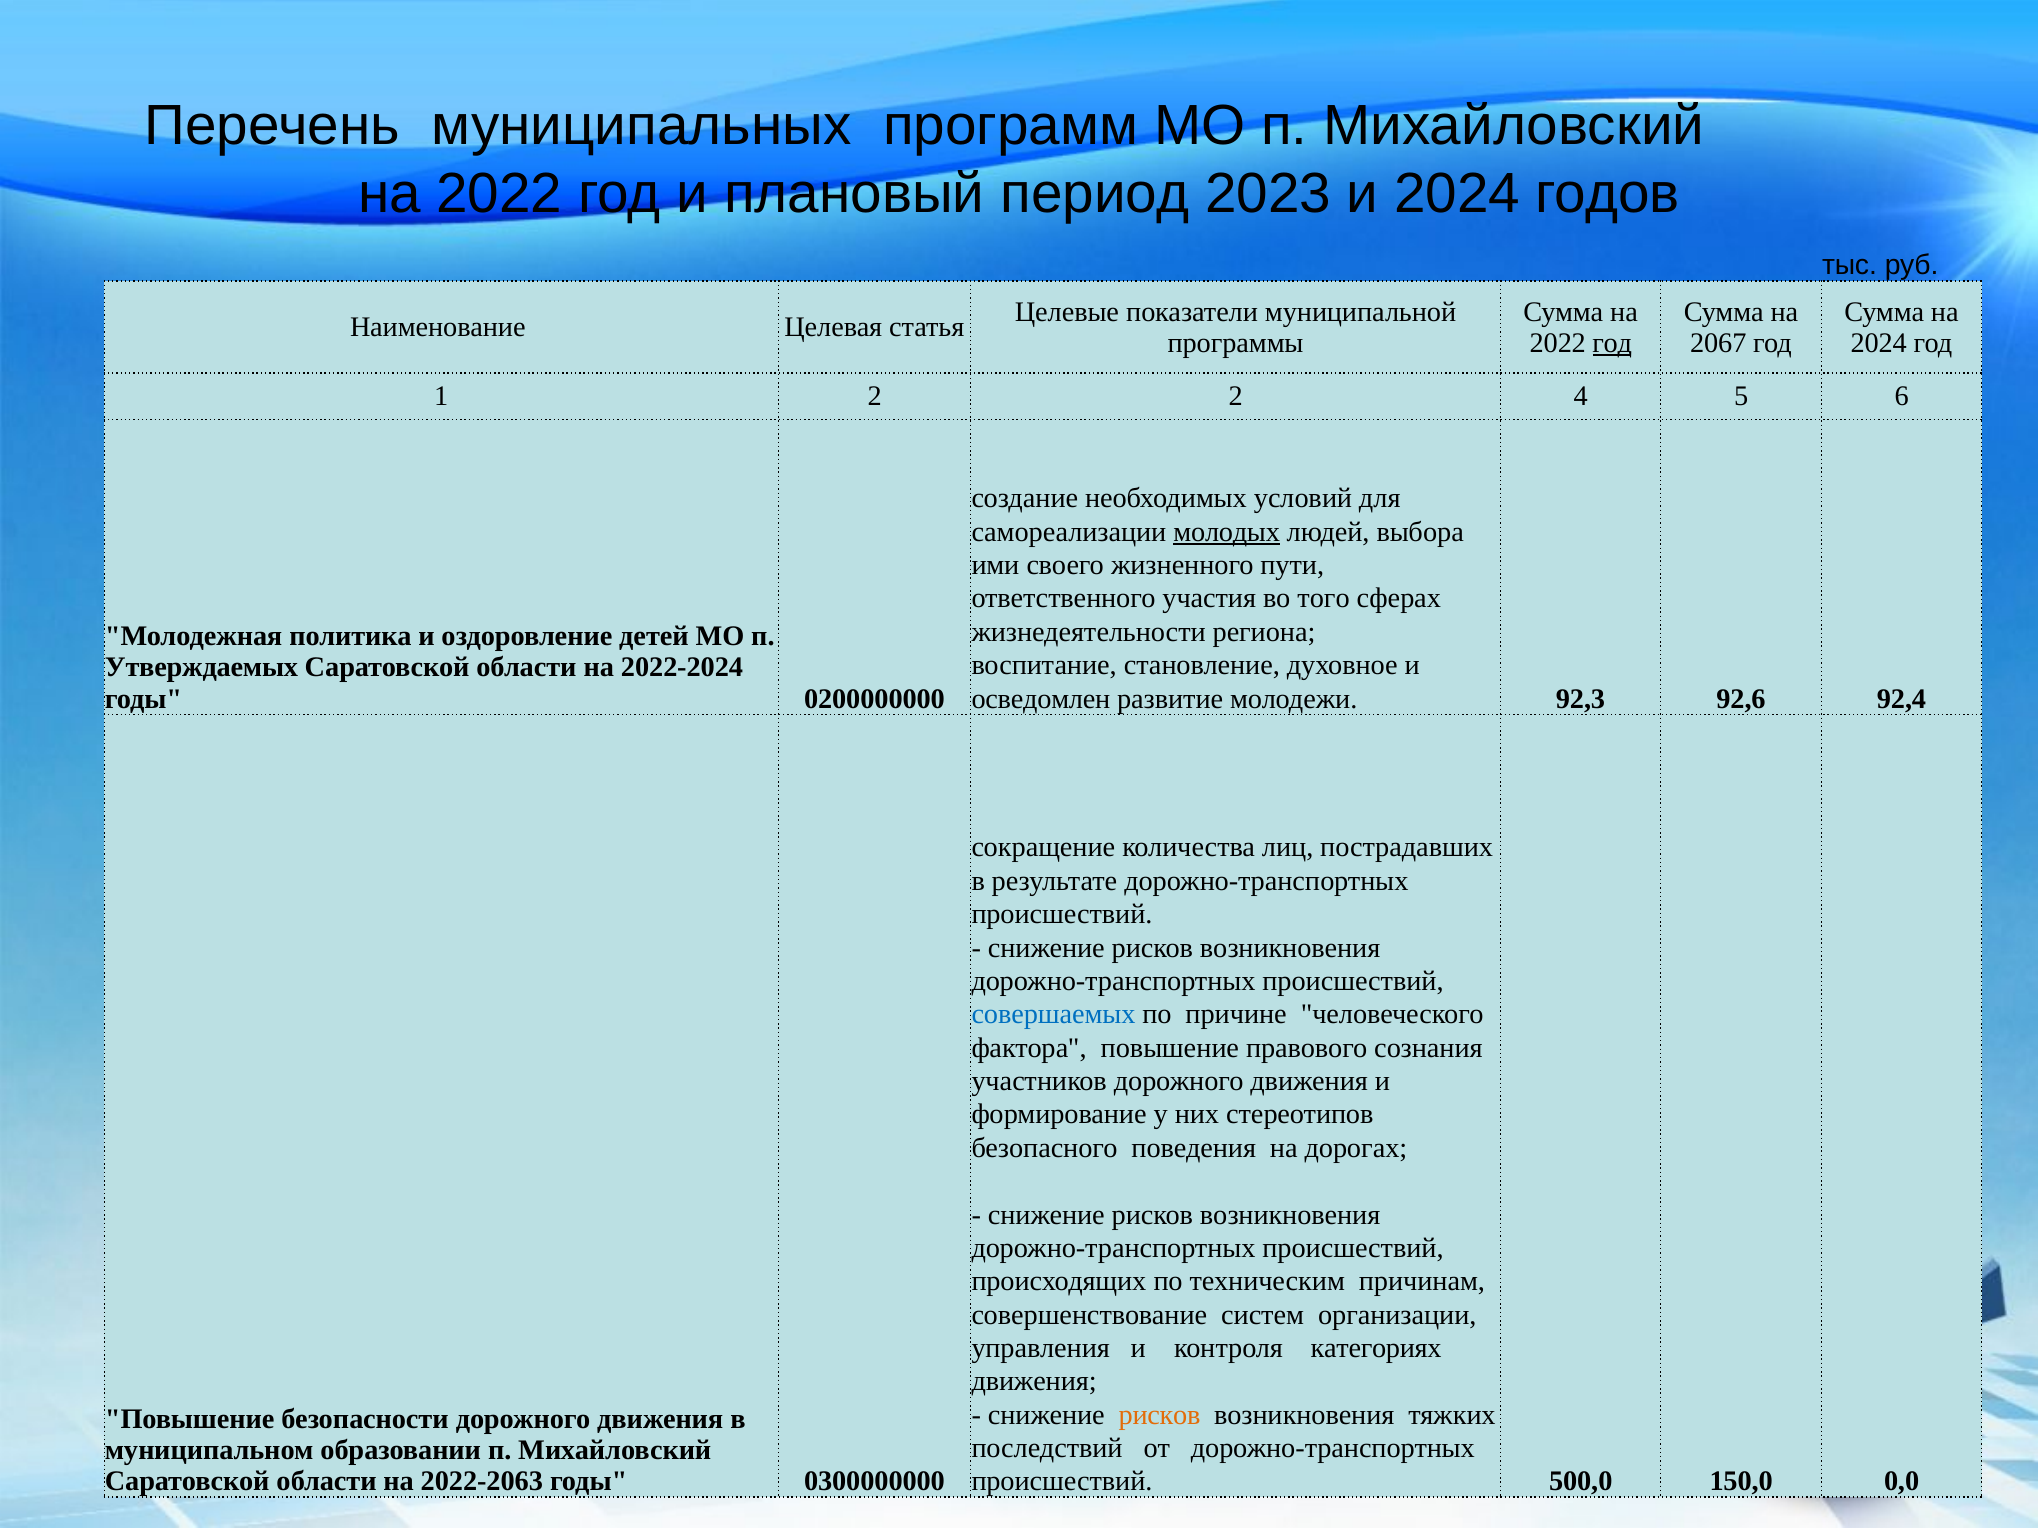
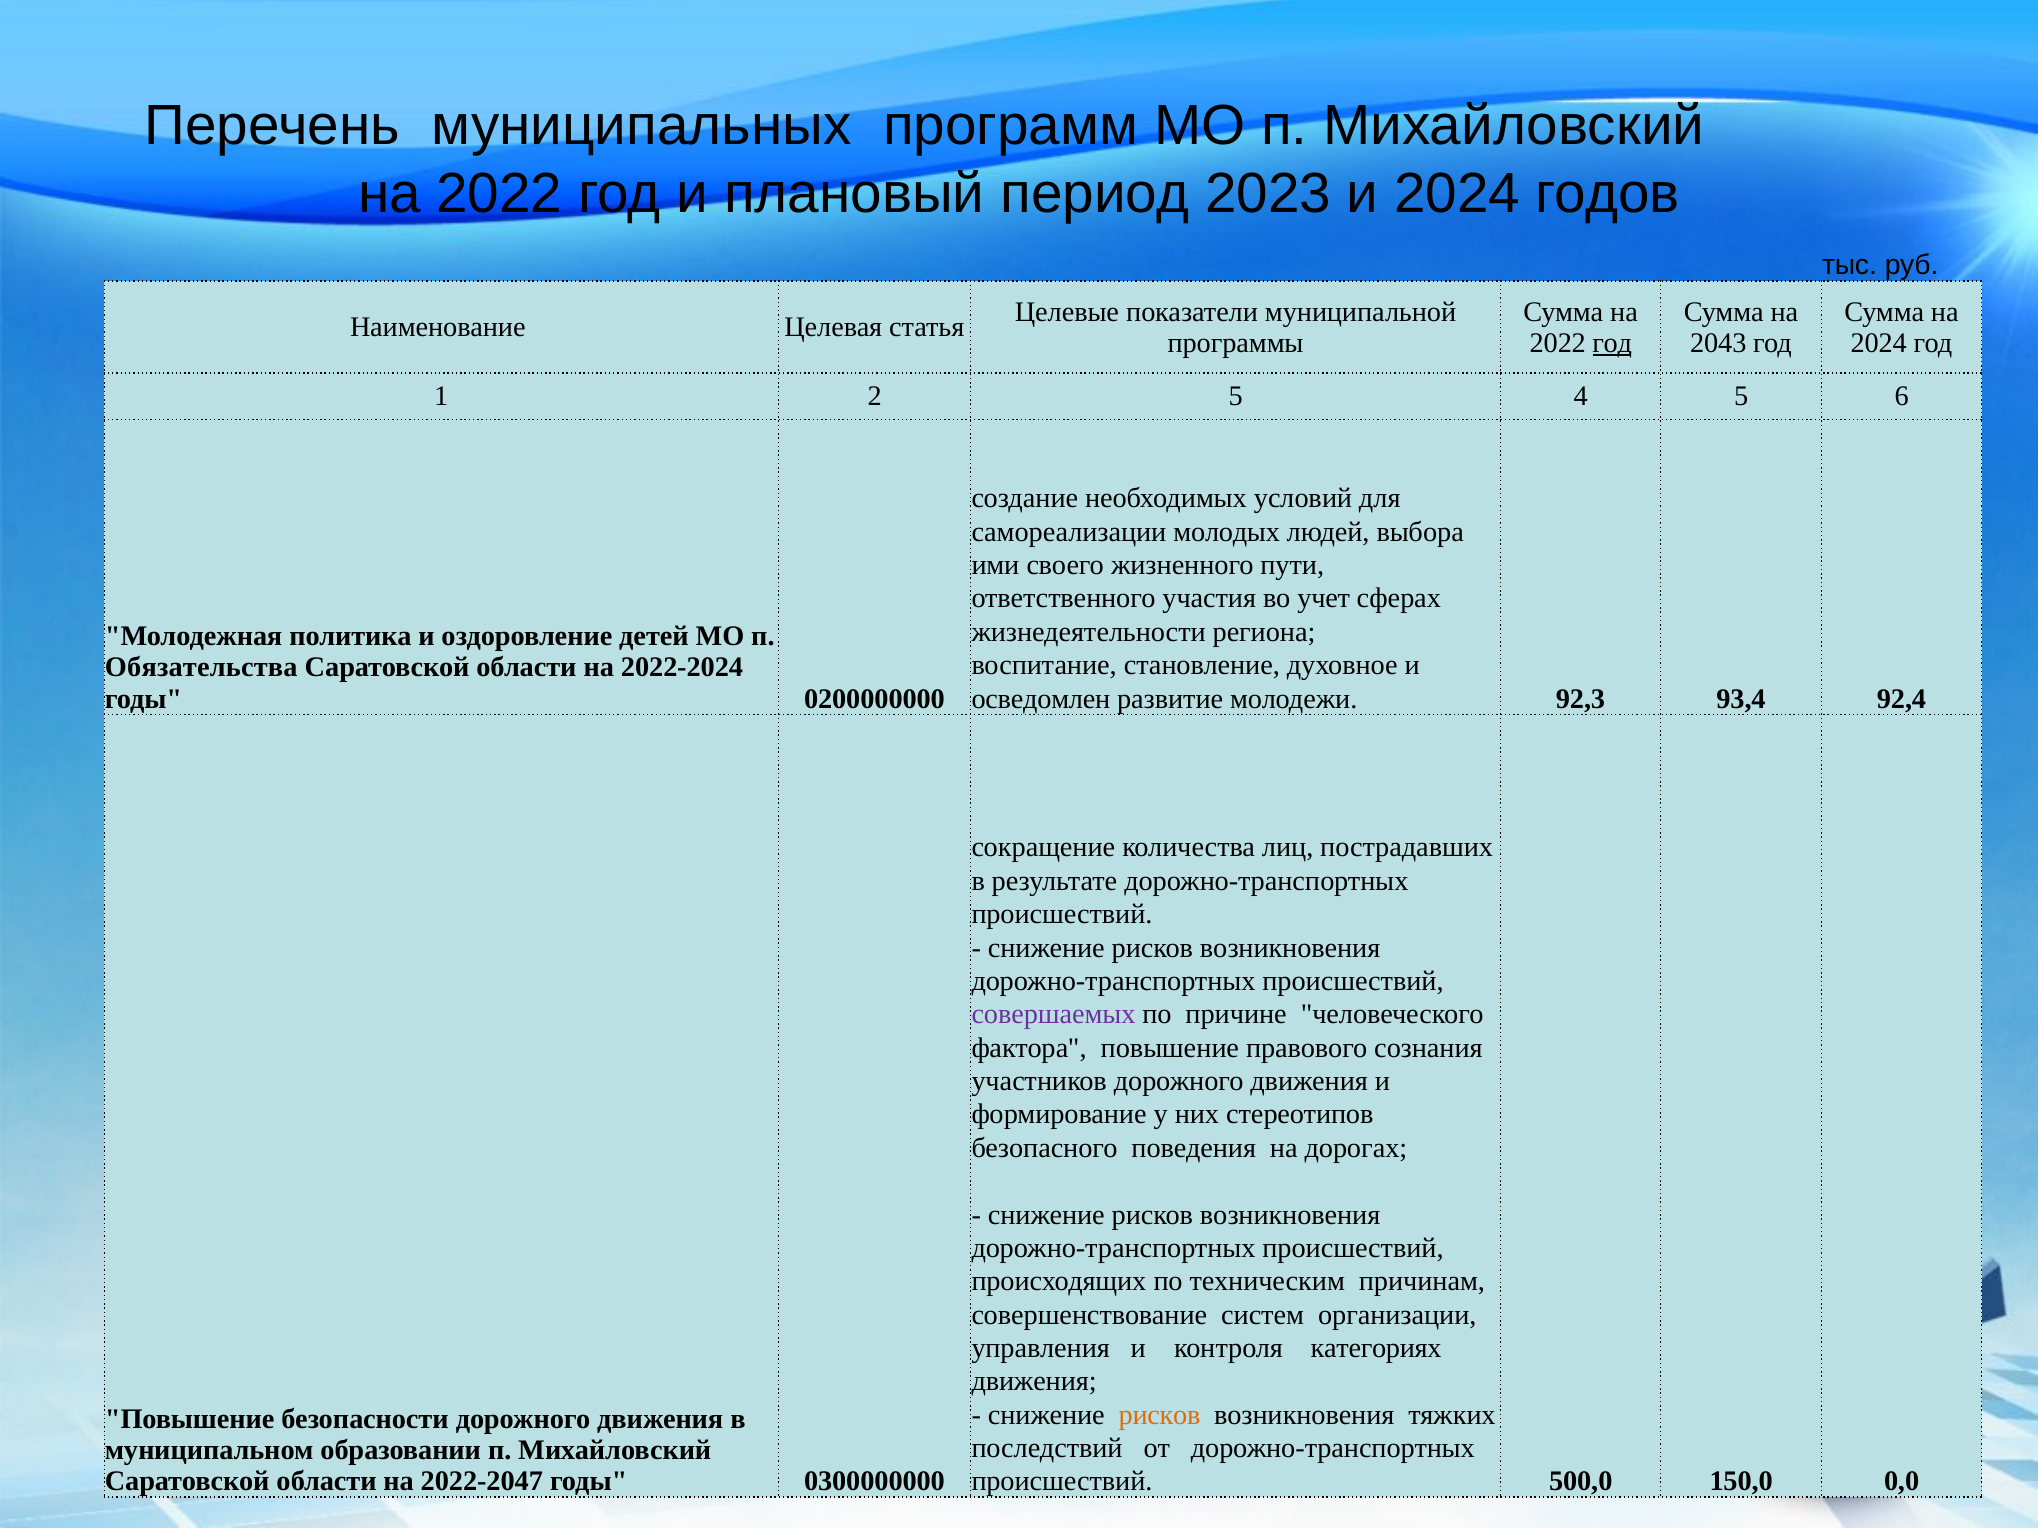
2067: 2067 -> 2043 (1718, 343)
2 2: 2 -> 5 (1236, 397)
молодых underline: present -> none (1227, 532)
того: того -> учет (1324, 599)
Утверждаемых: Утверждаемых -> Обязательства (201, 668)
92,6: 92,6 -> 93,4 (1741, 699)
совершаемых colour: blue -> purple (1054, 1015)
2022-2063: 2022-2063 -> 2022-2047 (482, 1482)
